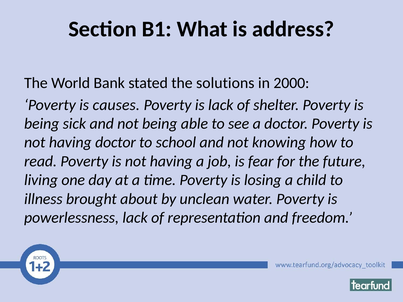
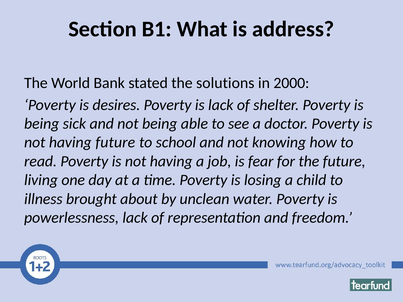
causes: causes -> desires (116, 105)
having doctor: doctor -> future (115, 143)
